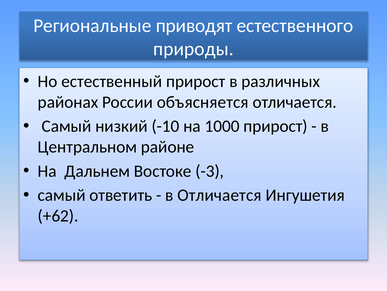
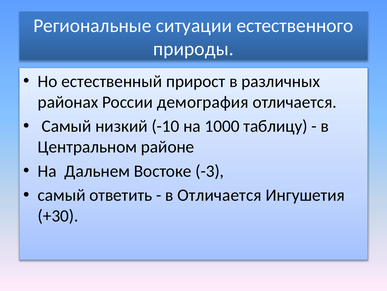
приводят: приводят -> ситуации (194, 26)
объясняется: объясняется -> демография (203, 102)
1000 прирост: прирост -> таблицу (275, 126)
+62: +62 -> +30 (58, 215)
